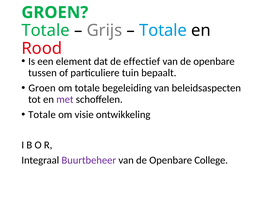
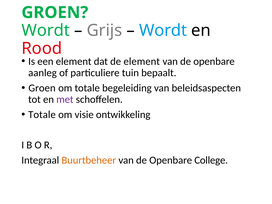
Totale: Totale -> Wordt (46, 30)
Totale: Totale -> Wordt (163, 30)
de effectief: effectief -> element (142, 61)
tussen: tussen -> aanleg (43, 73)
Buurtbeheer colour: purple -> orange (89, 160)
